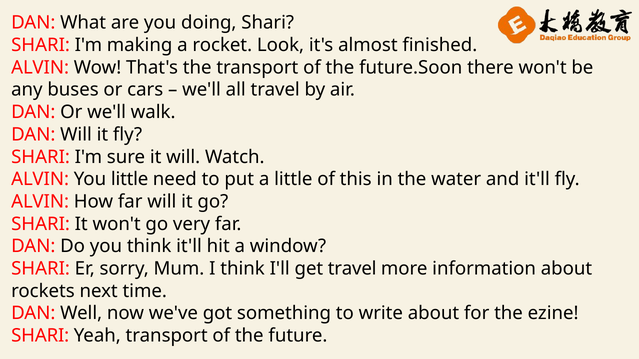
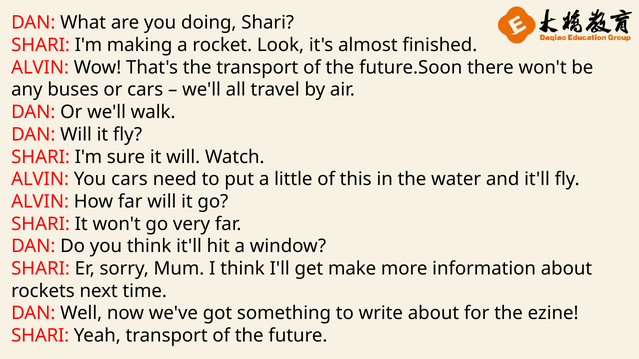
You little: little -> cars (129, 179)
get travel: travel -> make (352, 269)
